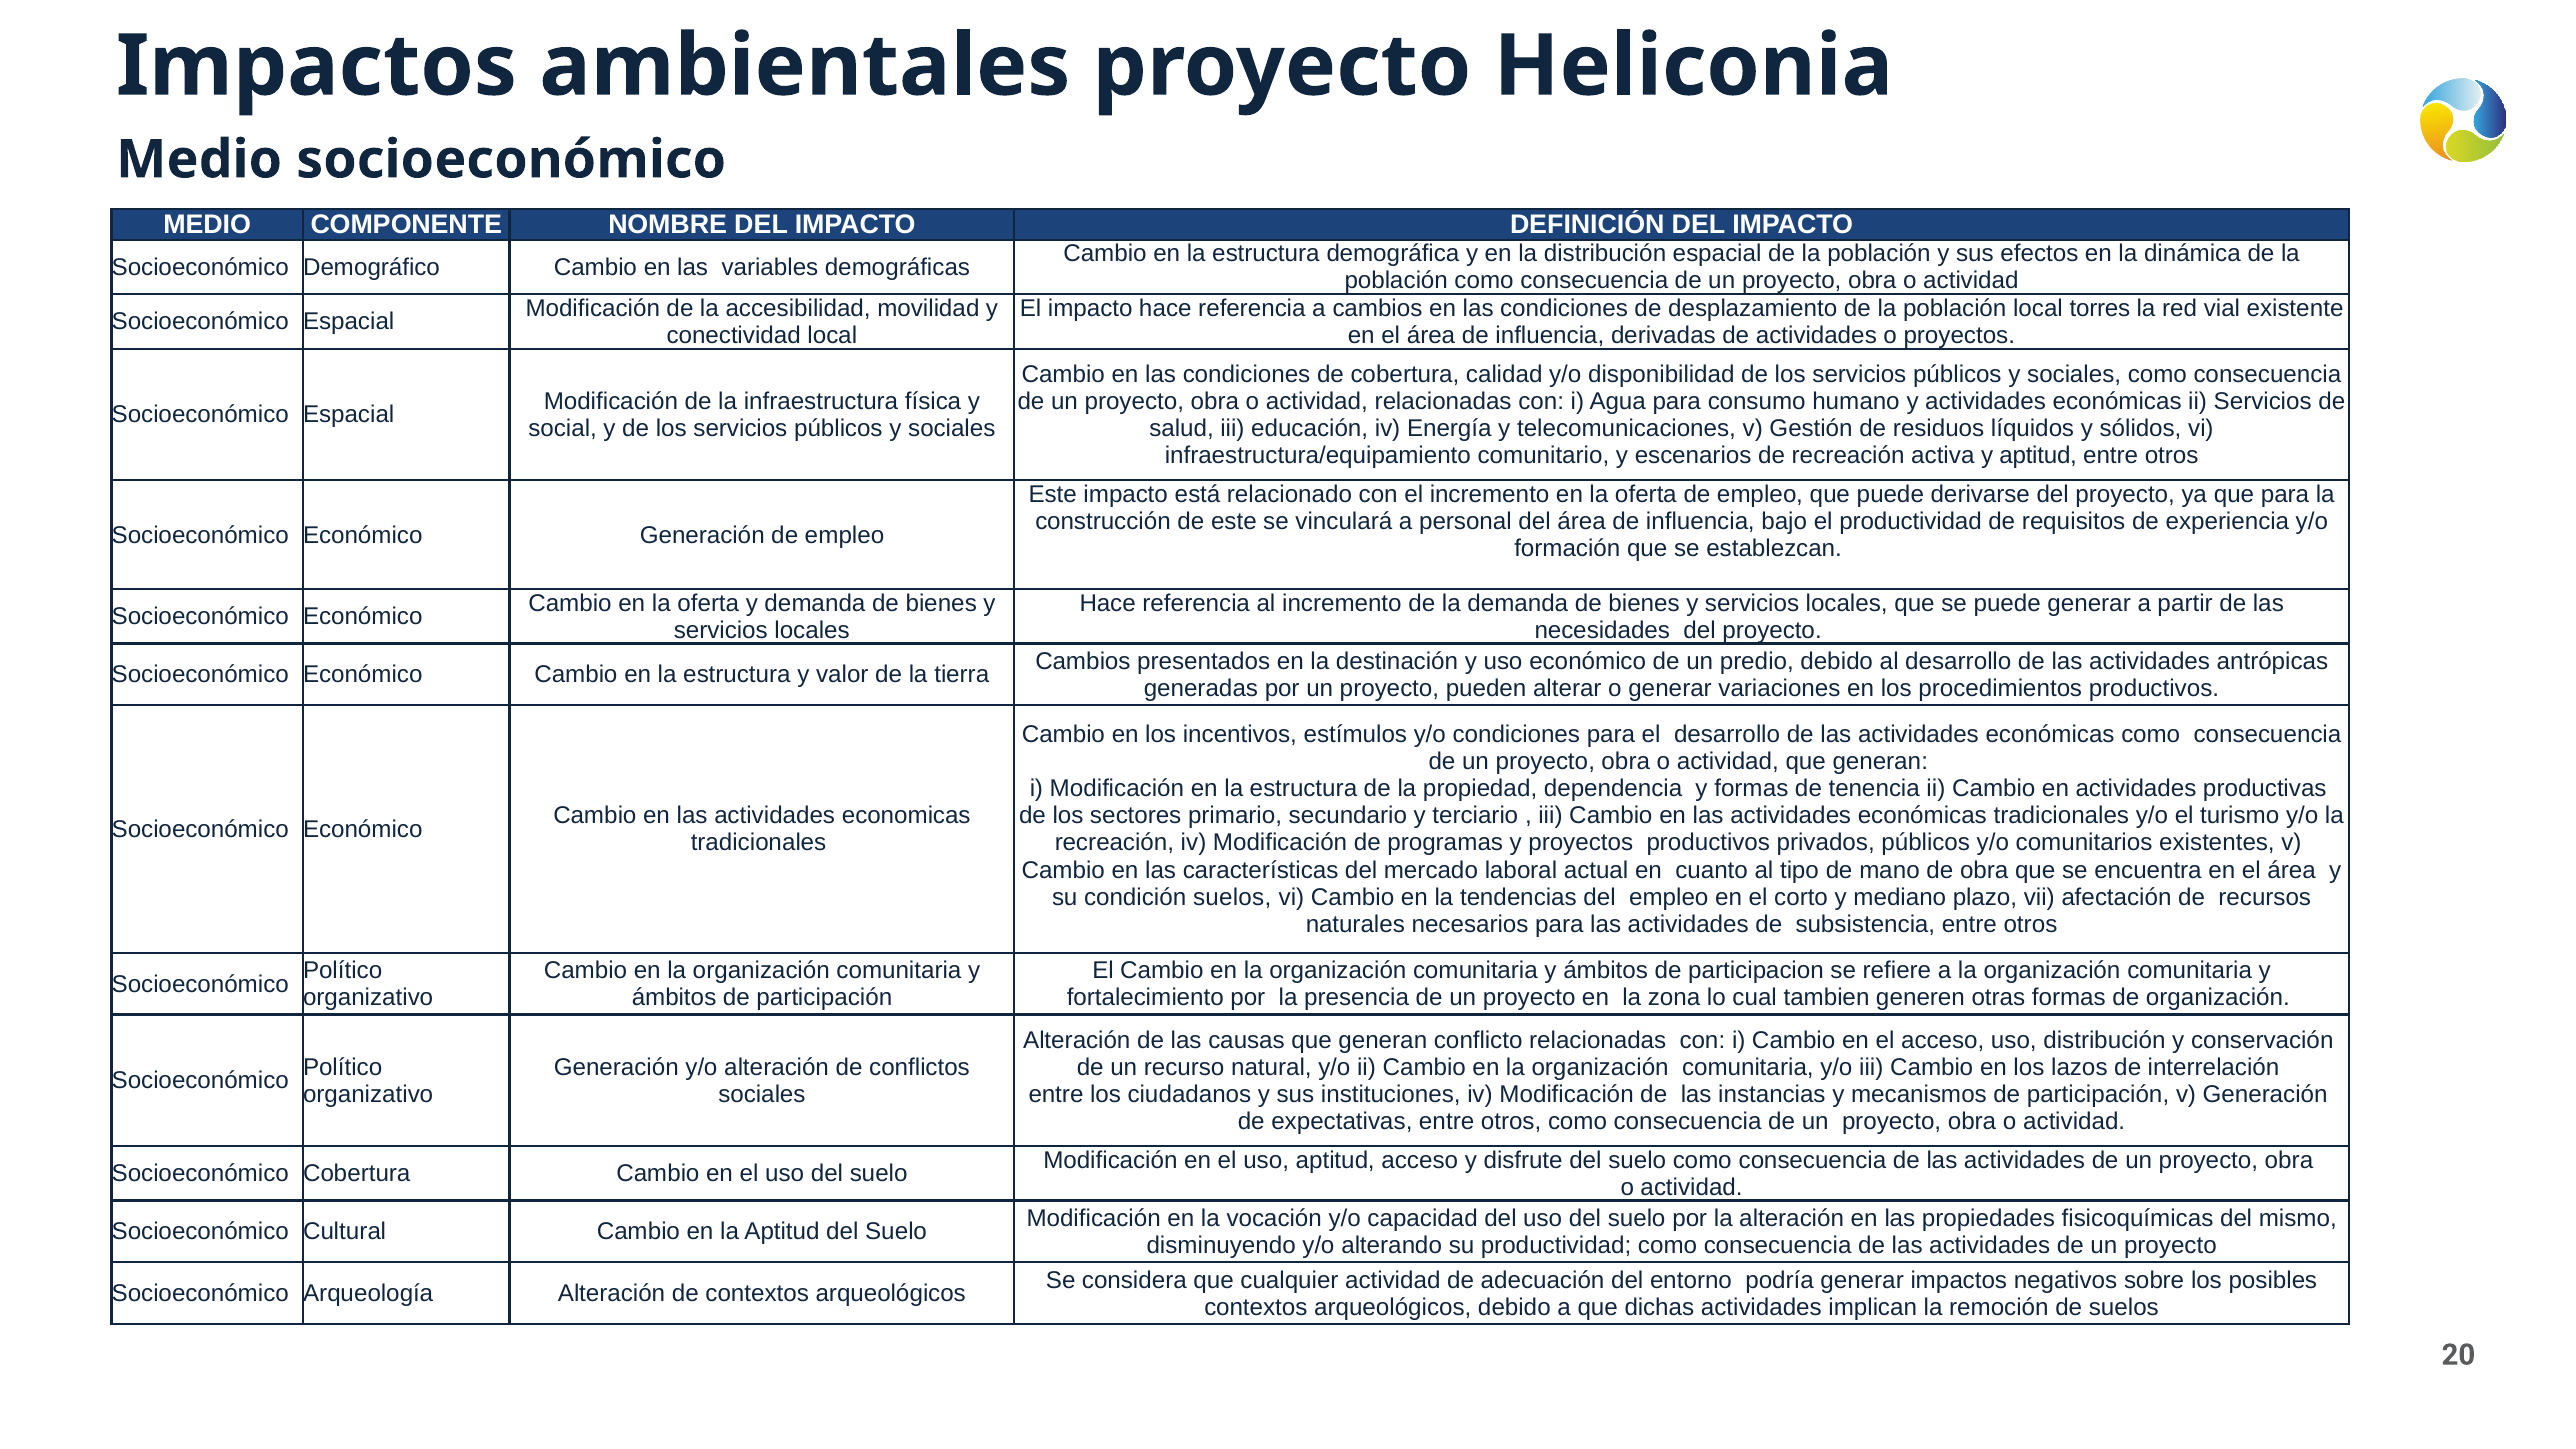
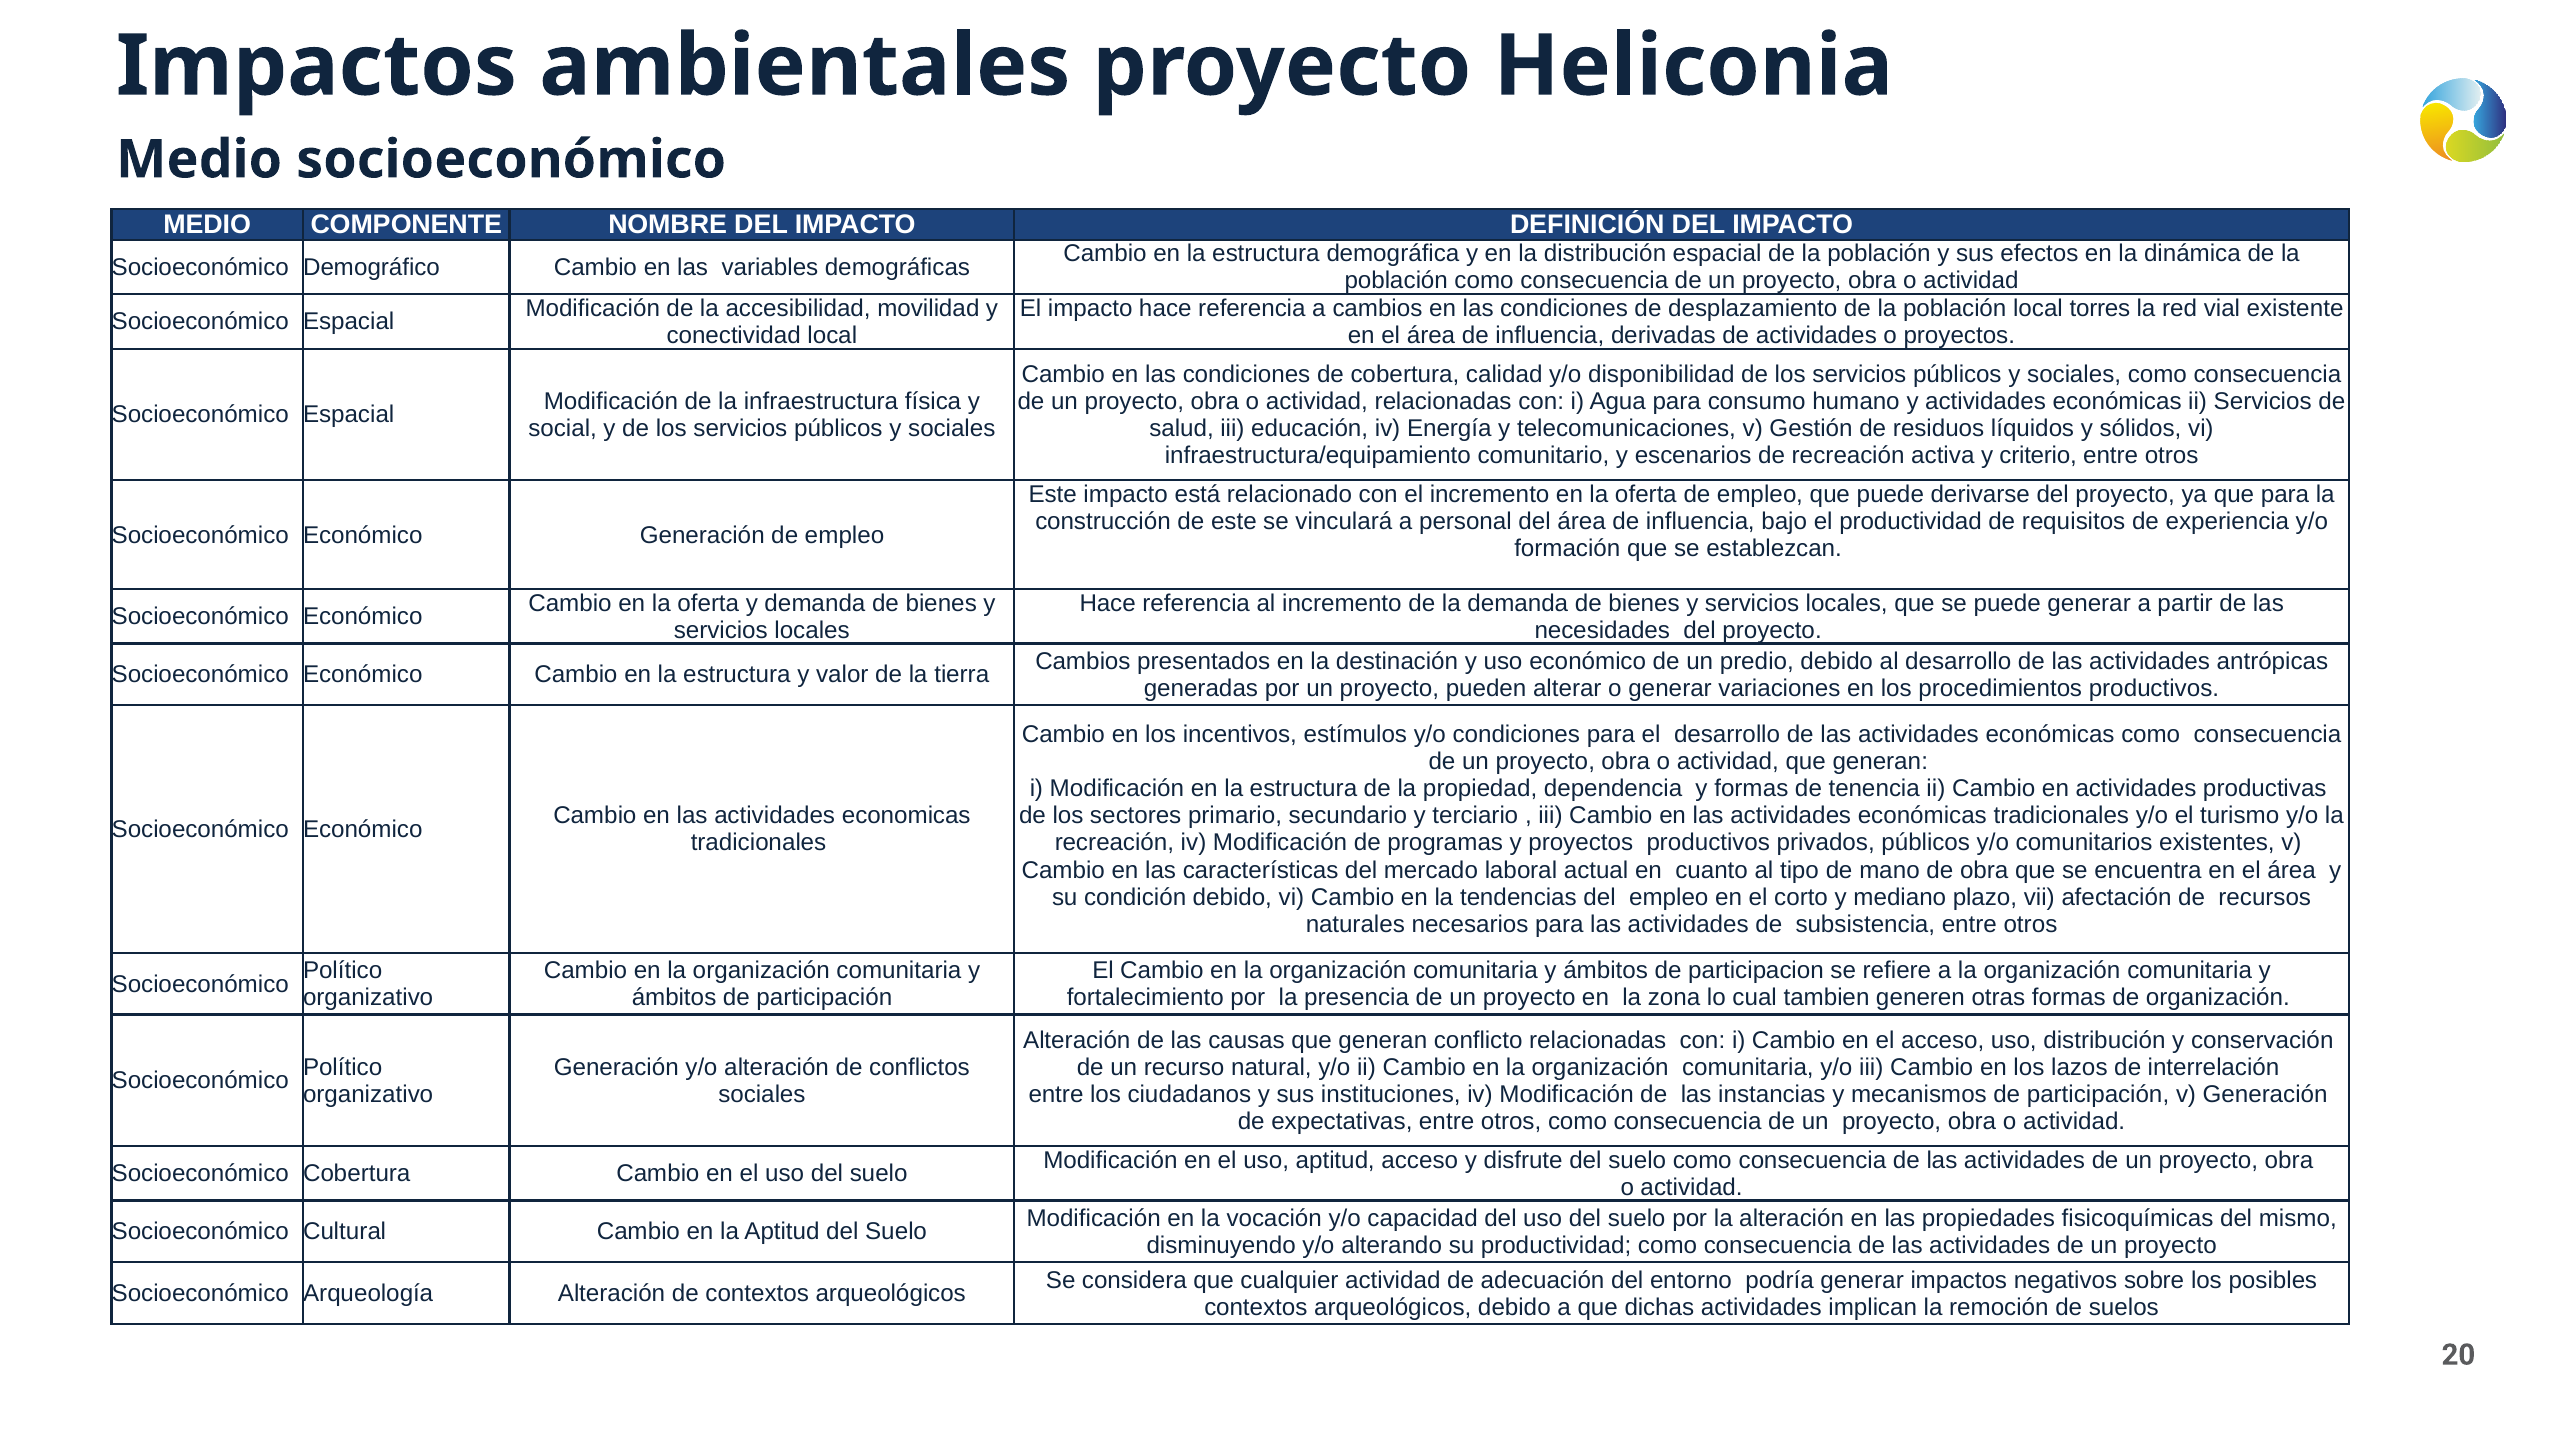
y aptitud: aptitud -> criterio (2038, 456)
condición suelos: suelos -> debido (1232, 897)
